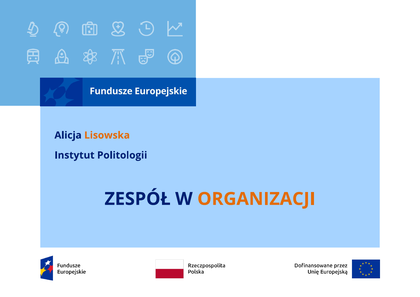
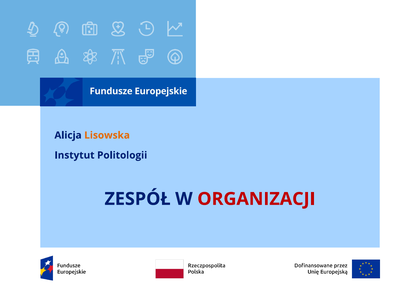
ORGANIZACJI colour: orange -> red (256, 199)
